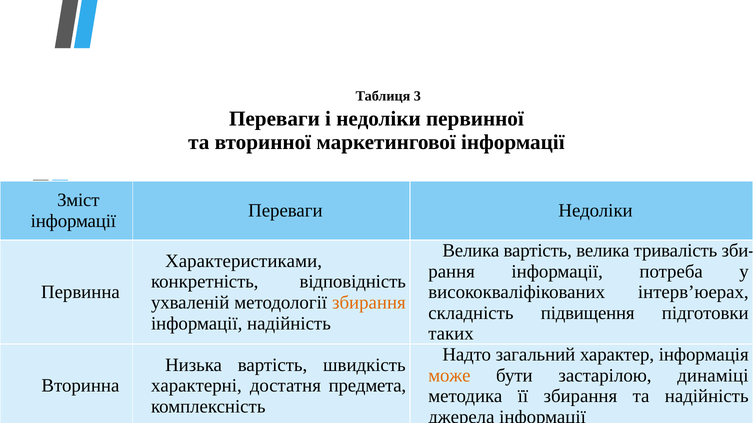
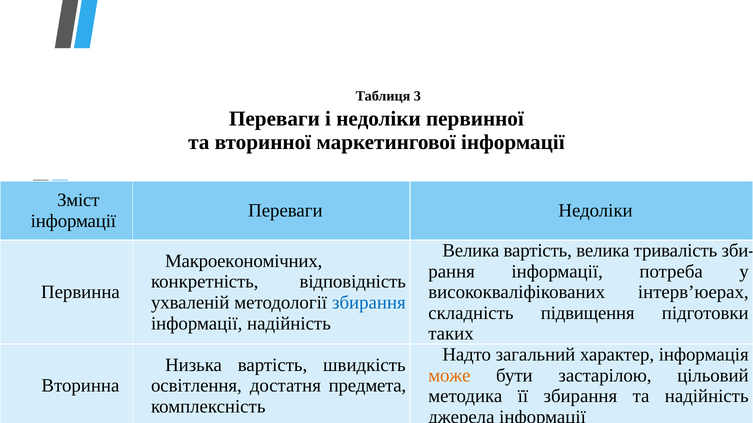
Характеристиками: Характеристиками -> Макроекономічних (244, 261)
збирання colour: orange -> blue (369, 303)
динаміці: динаміці -> цільовий (713, 376)
характерні: характерні -> освітлення (196, 386)
